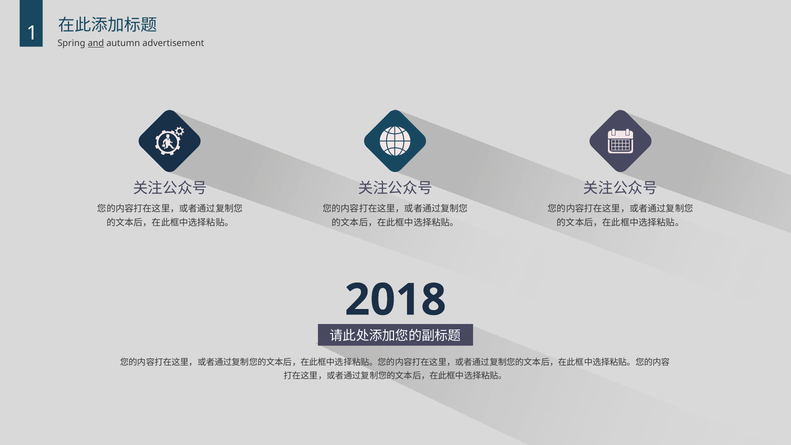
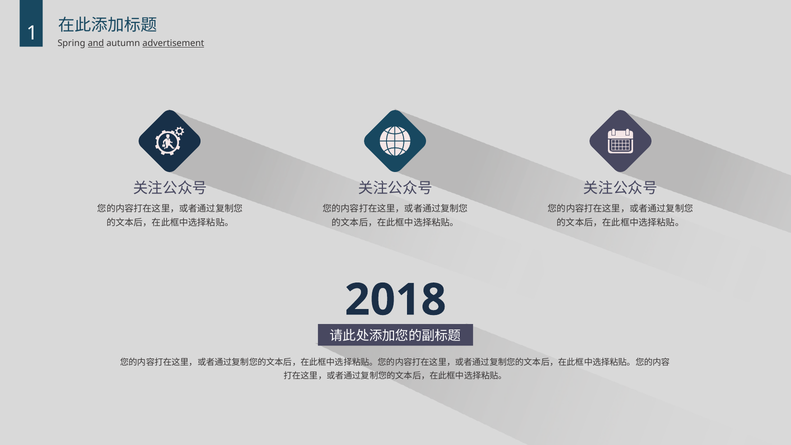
advertisement underline: none -> present (173, 43)
